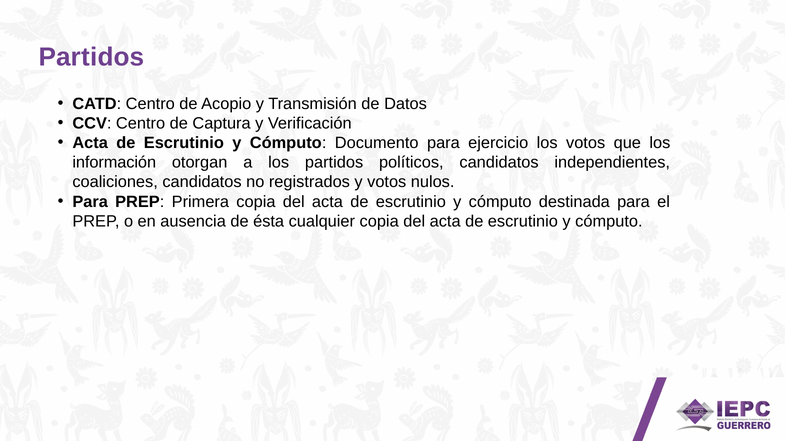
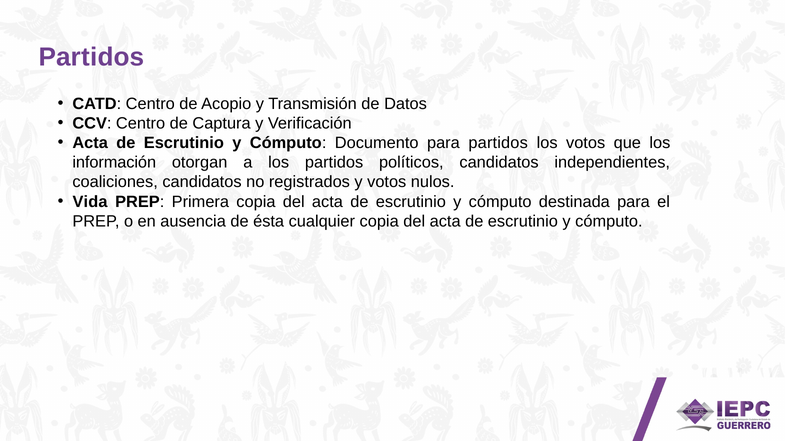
para ejercicio: ejercicio -> partidos (498, 143)
Para: Para -> Vida (90, 202)
